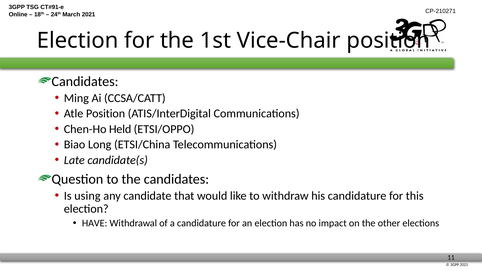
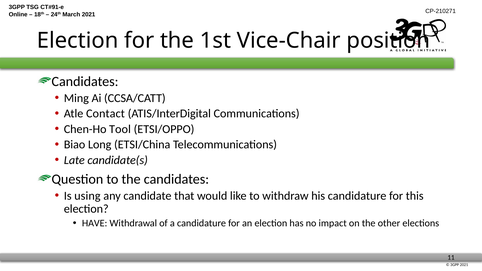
Atle Position: Position -> Contact (105, 114)
Held: Held -> Tool (120, 129)
